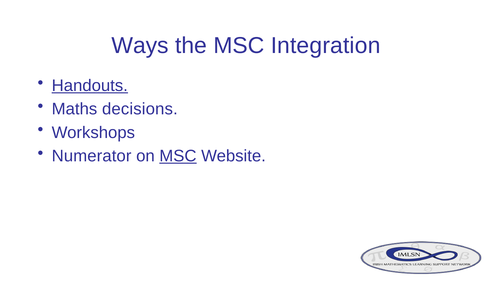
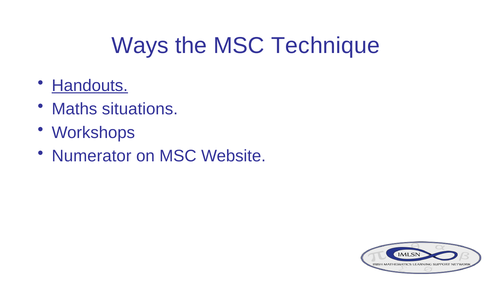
Integration: Integration -> Technique (326, 46)
decisions: decisions -> situations (140, 109)
MSC underline: present -> none (178, 156)
